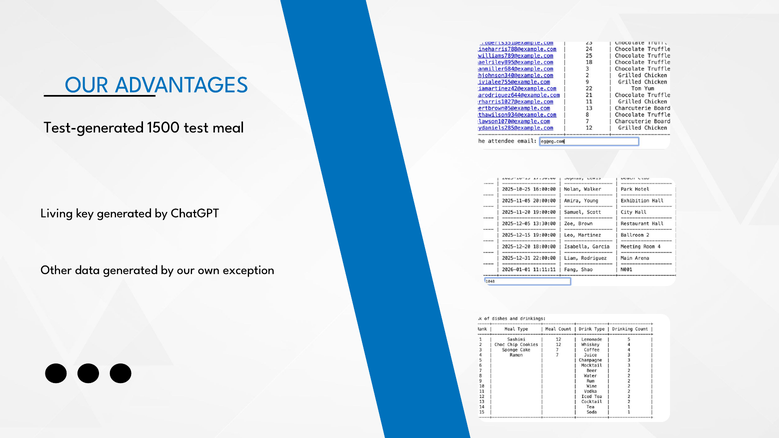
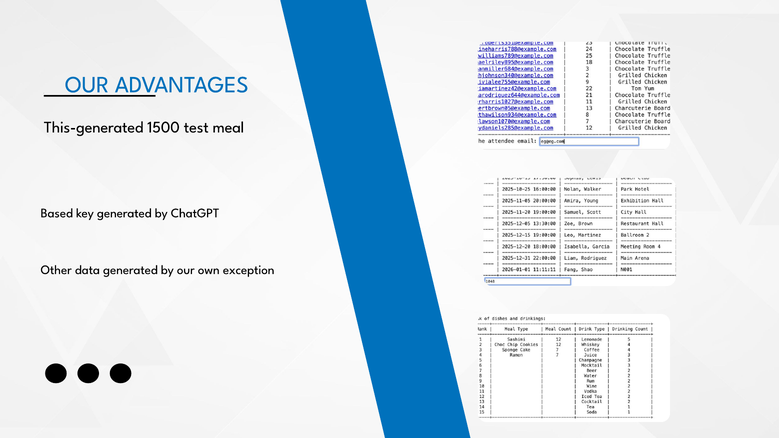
Test-generated: Test-generated -> This-generated (94, 127)
Living: Living -> Based (57, 213)
